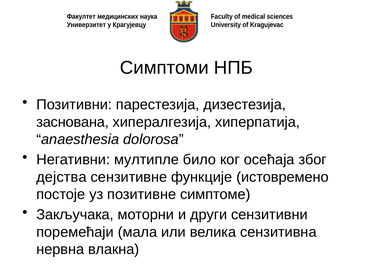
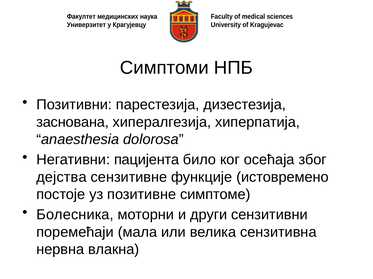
мултипле: мултипле -> пацијента (147, 160)
Закључака: Закључака -> Болесника (75, 215)
